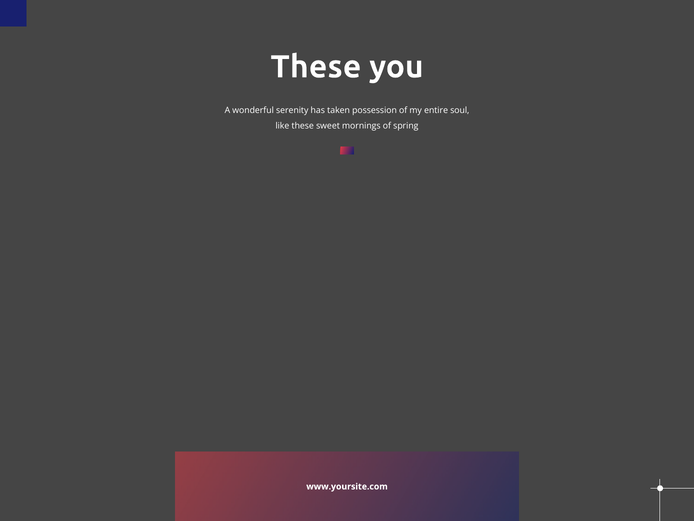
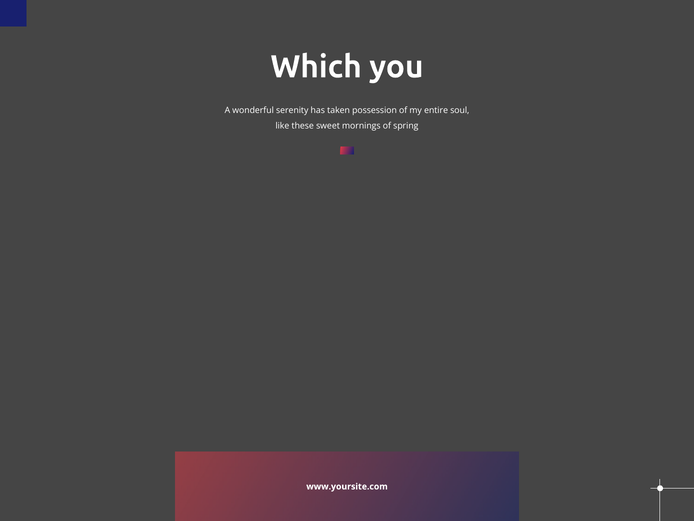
These: These -> Which (316, 67)
